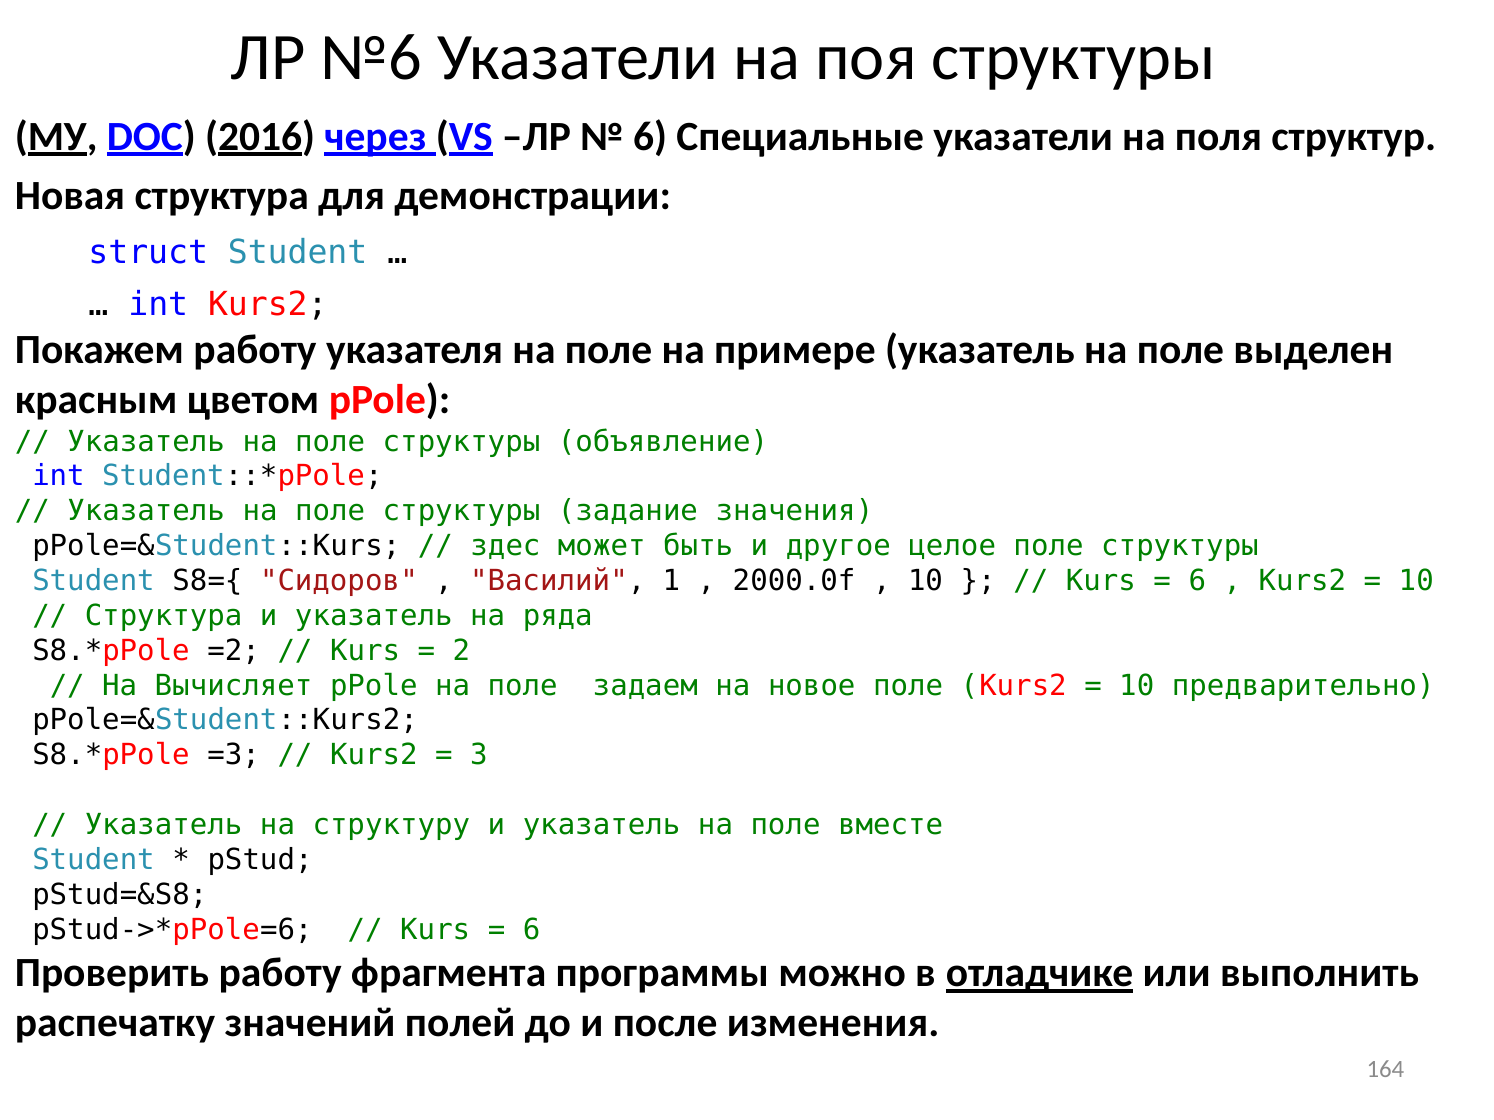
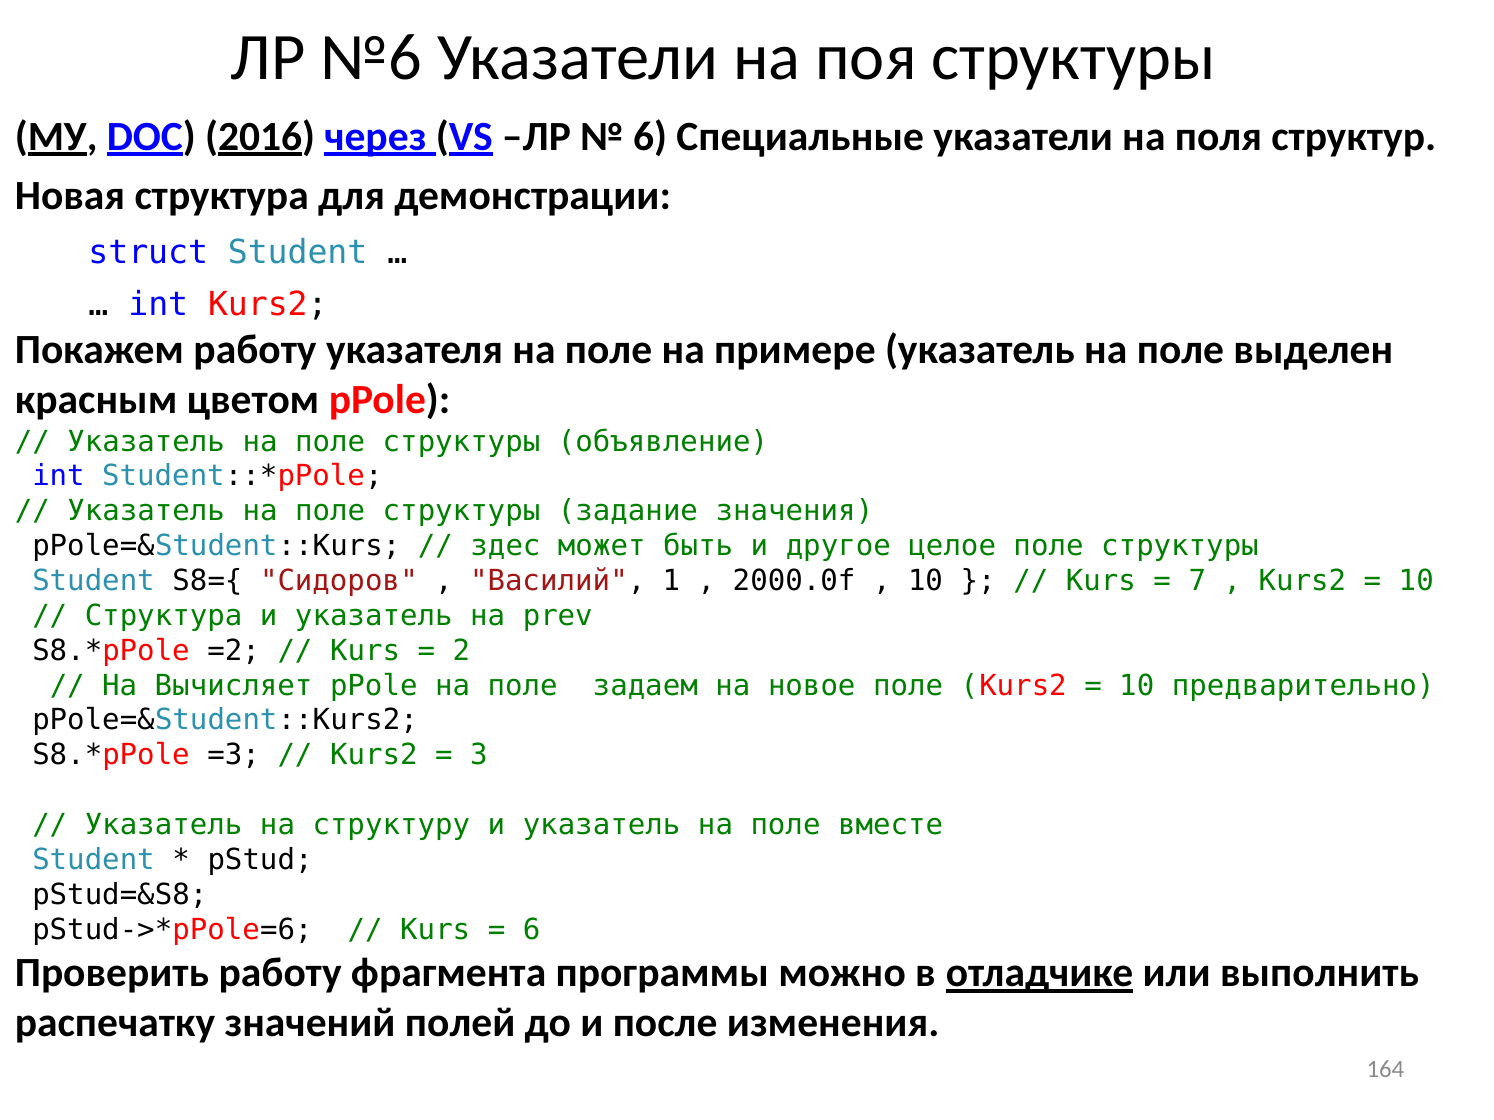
6: 6 -> 7 (1197, 581)
ряда: ряда -> prev (558, 616)
